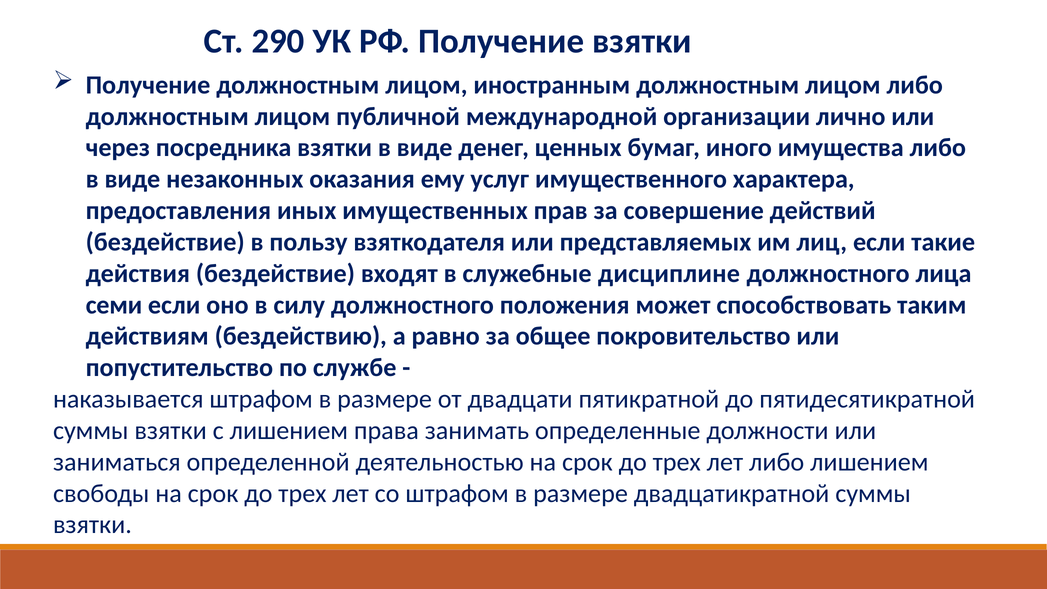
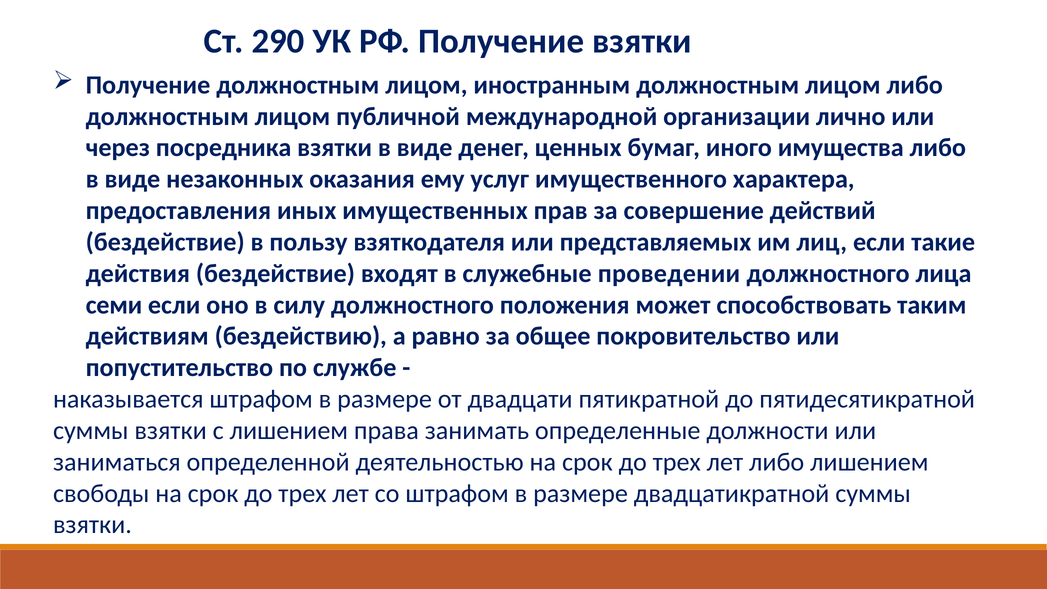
дисциплине: дисциплине -> проведении (669, 273)
